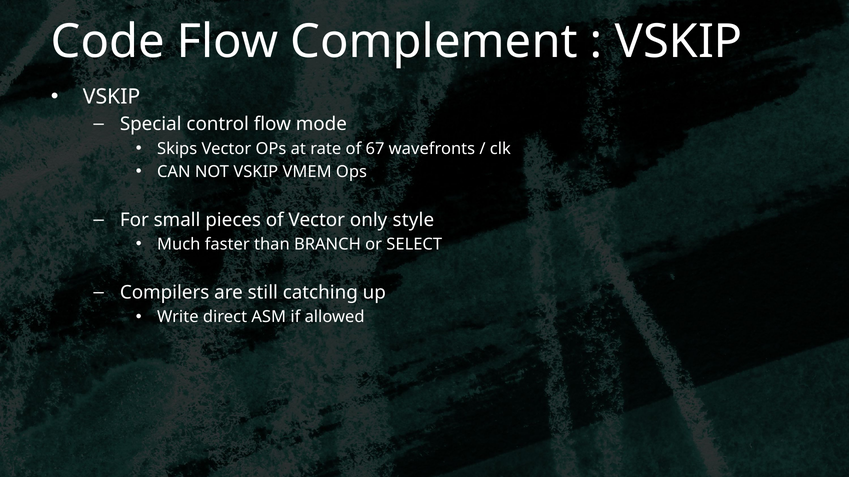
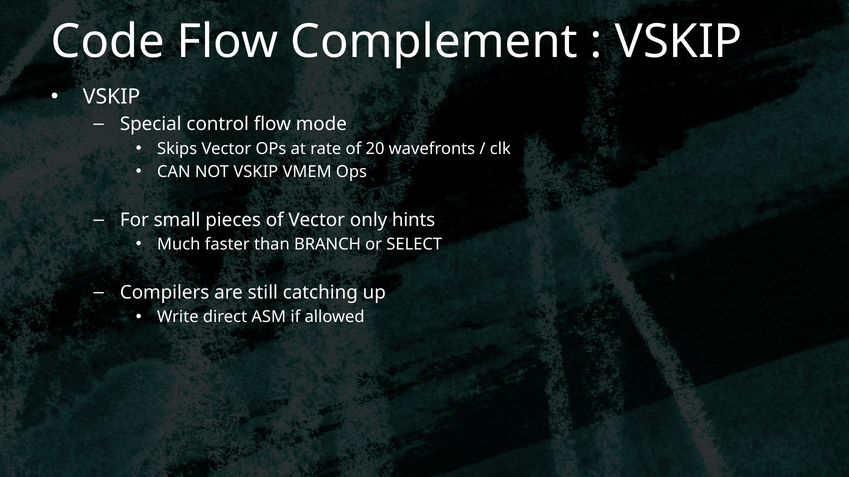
67: 67 -> 20 (375, 149)
style: style -> hints (414, 220)
